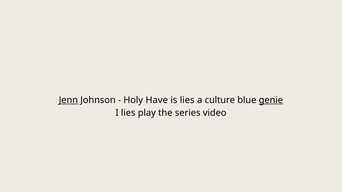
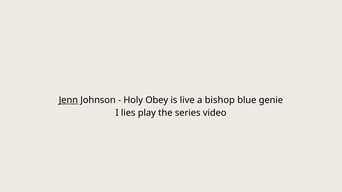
Have: Have -> Obey (157, 100)
is lies: lies -> live (187, 100)
culture: culture -> bishop (220, 100)
genie underline: present -> none (271, 100)
